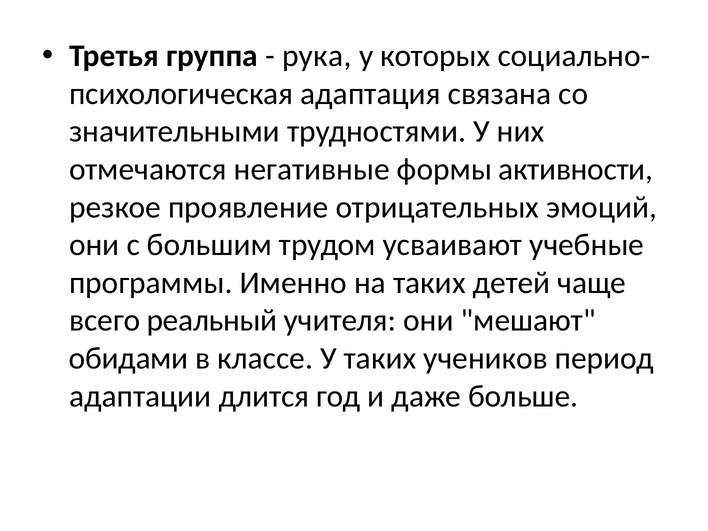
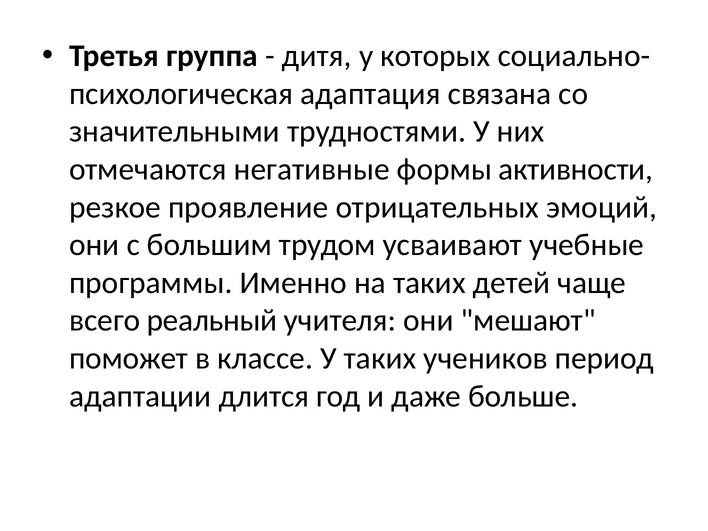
рука: рука -> дитя (317, 56)
обидами: обидами -> поможет (129, 358)
